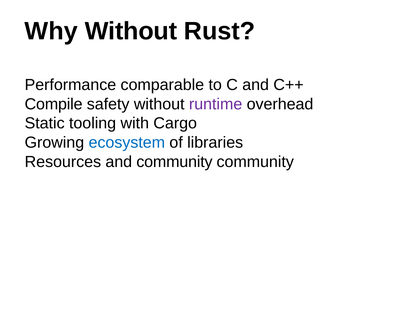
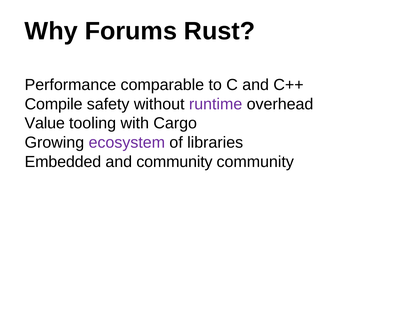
Why Without: Without -> Forums (131, 31)
Static: Static -> Value (45, 123)
ecosystem colour: blue -> purple (127, 143)
Resources: Resources -> Embedded (63, 162)
